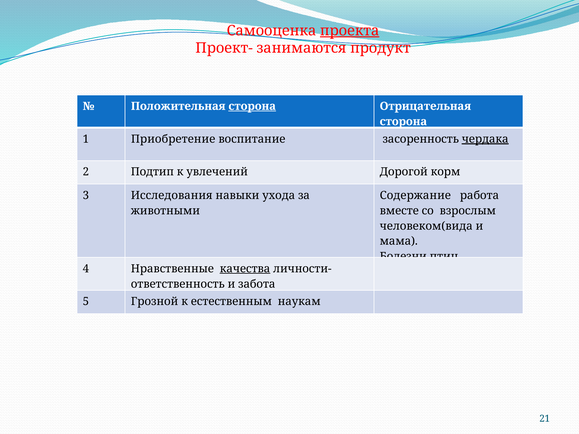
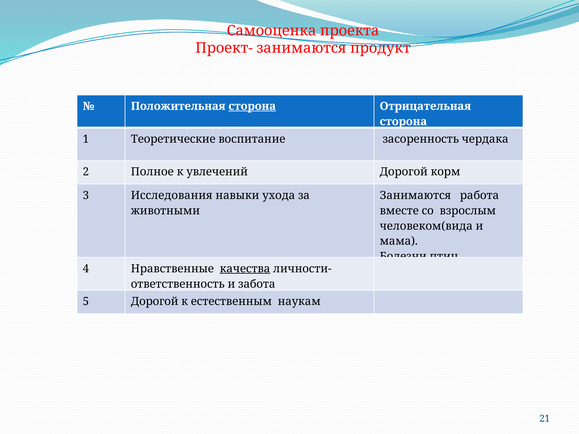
проекта underline: present -> none (350, 31)
Приобретение: Приобретение -> Теоретические (173, 139)
чердака underline: present -> none (485, 139)
Подтип: Подтип -> Полное (152, 172)
Содержание: Содержание -> Занимаются (415, 195)
5 Грозной: Грозной -> Дорогой (155, 302)
